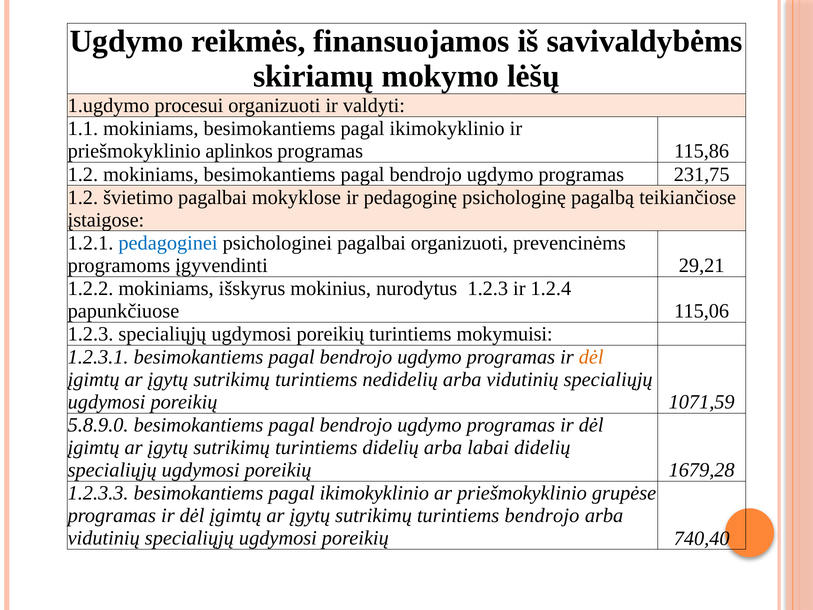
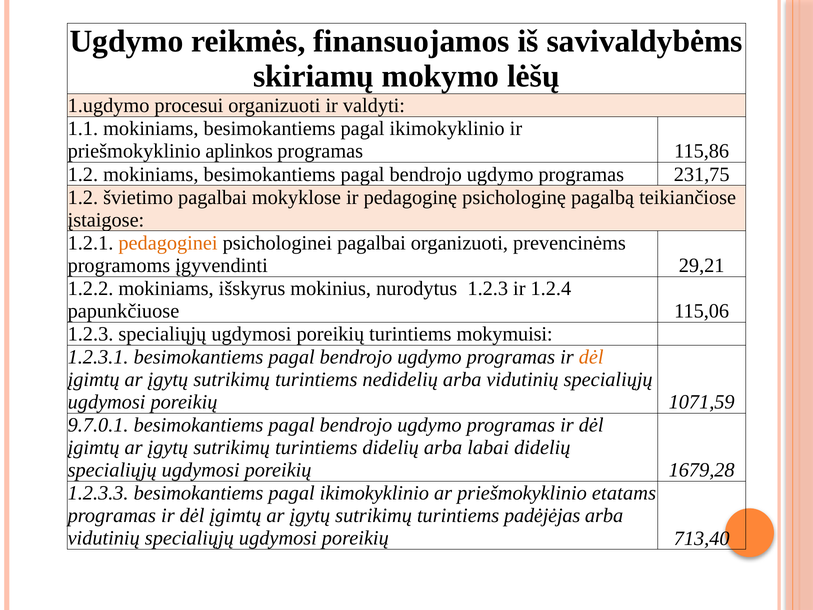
pedagoginei colour: blue -> orange (168, 243)
5.8.9.0: 5.8.9.0 -> 9.7.0.1 (98, 425)
grupėse: grupėse -> etatams (624, 493)
turintiems bendrojo: bendrojo -> padėjėjas (542, 516)
740,40: 740,40 -> 713,40 (702, 538)
